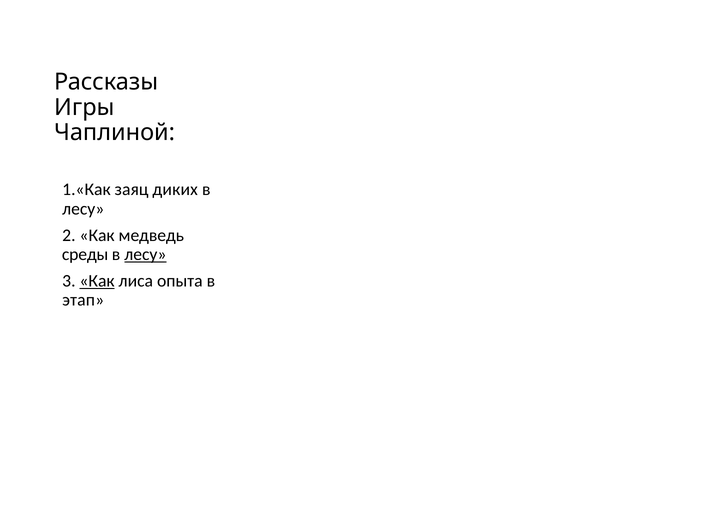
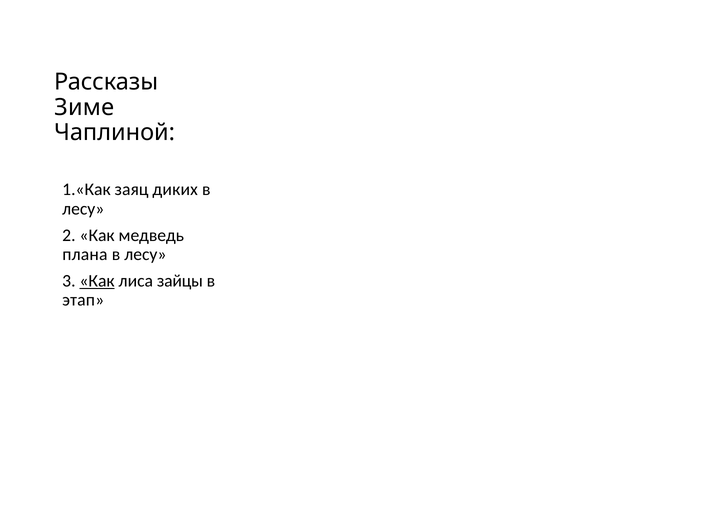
Игры: Игры -> Зиме (84, 107)
среды: среды -> плана (85, 254)
лесу underline: present -> none (145, 254)
опыта: опыта -> зайцы (180, 280)
